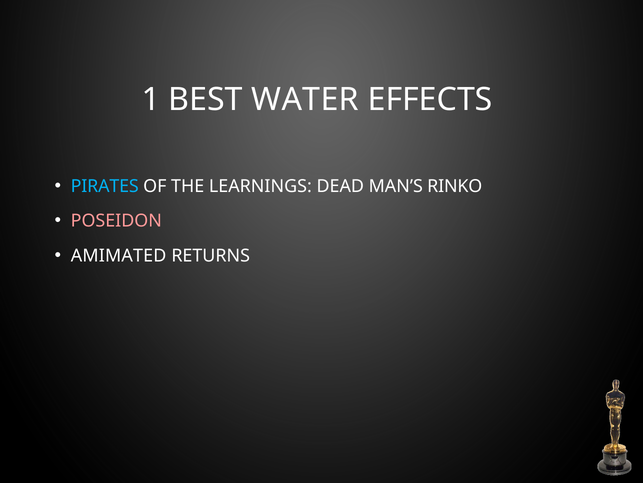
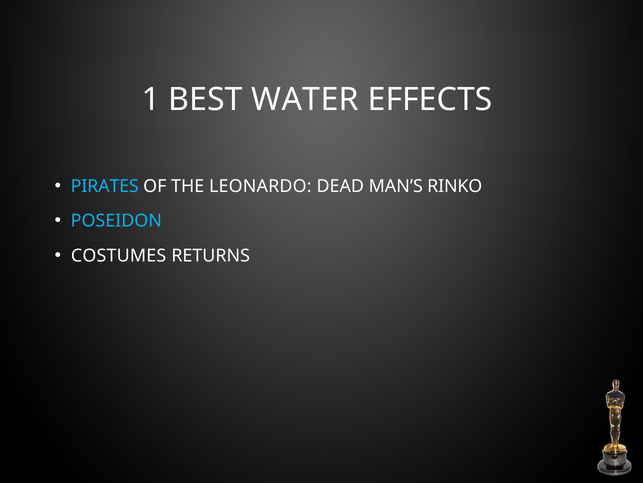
LEARNINGS: LEARNINGS -> LEONARDO (260, 186)
POSEIDON colour: pink -> light blue (116, 221)
AMIMATED: AMIMATED -> COSTUMES (119, 255)
